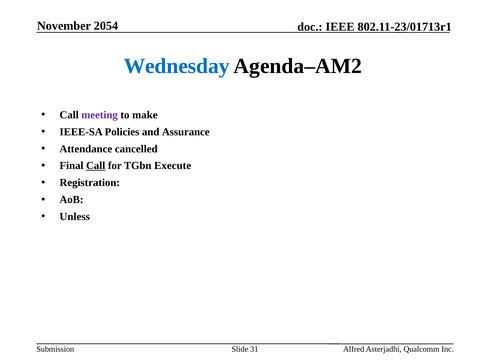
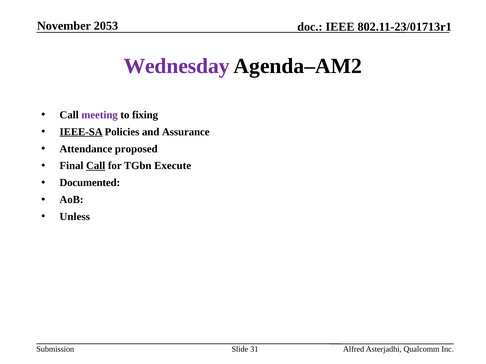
2054: 2054 -> 2053 (106, 26)
Wednesday colour: blue -> purple (177, 66)
make: make -> fixing (145, 115)
IEEE-SA underline: none -> present (81, 132)
cancelled: cancelled -> proposed (136, 149)
Registration: Registration -> Documented (90, 183)
